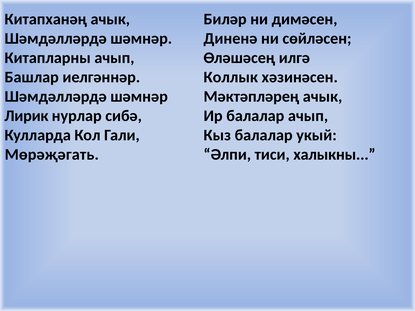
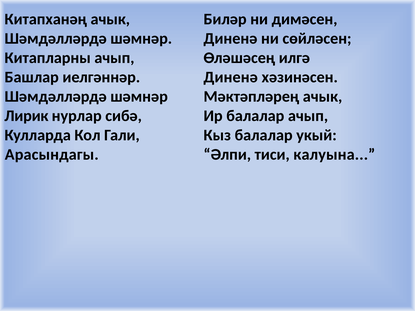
Коллык: Коллык -> Диненә (231, 77)
Мөрәҗәгать: Мөрәҗәгать -> Арасындагы (52, 155)
халыкны: халыкны -> калуына (334, 155)
